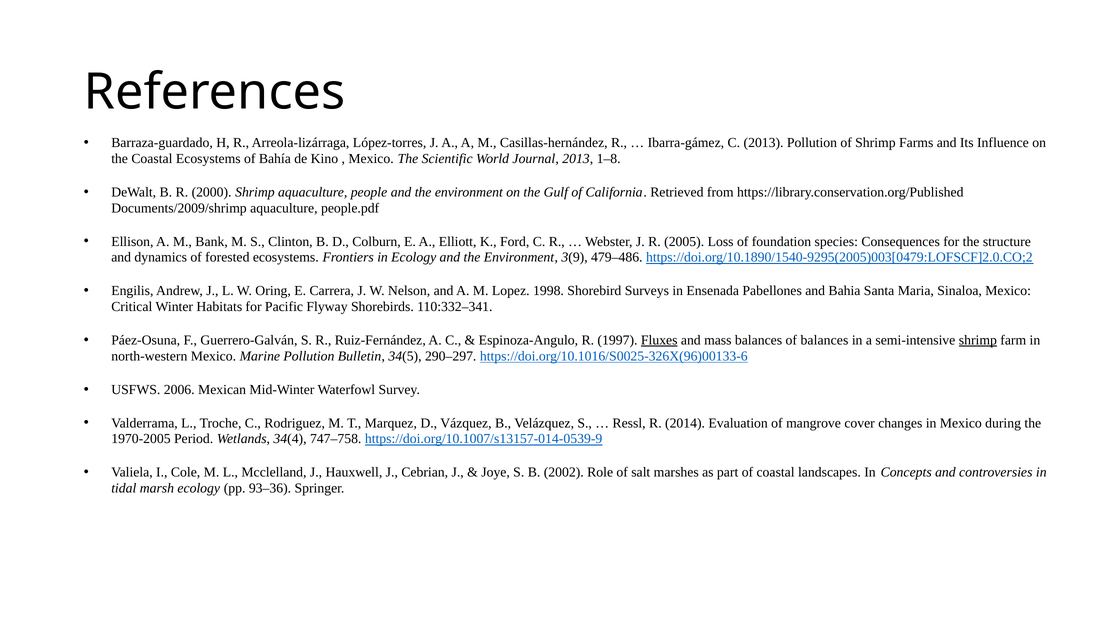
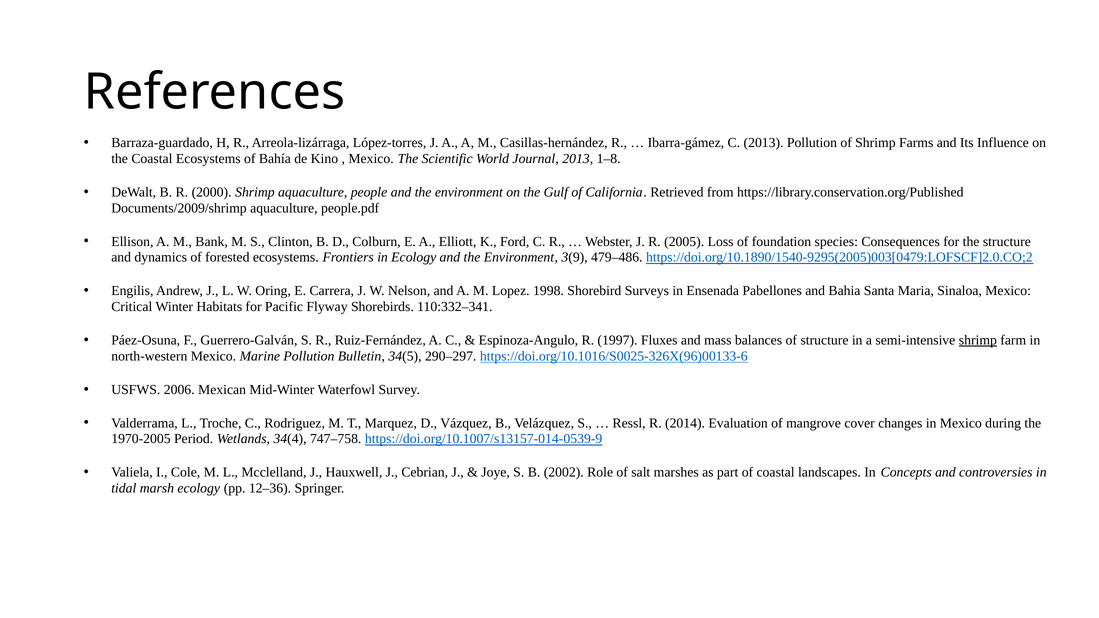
Fluxes underline: present -> none (659, 340)
of balances: balances -> structure (824, 340)
93–36: 93–36 -> 12–36 (270, 488)
